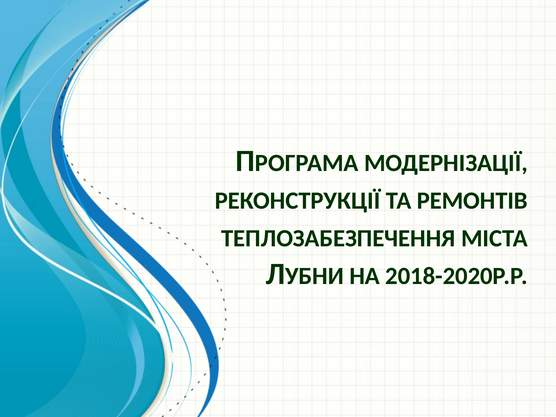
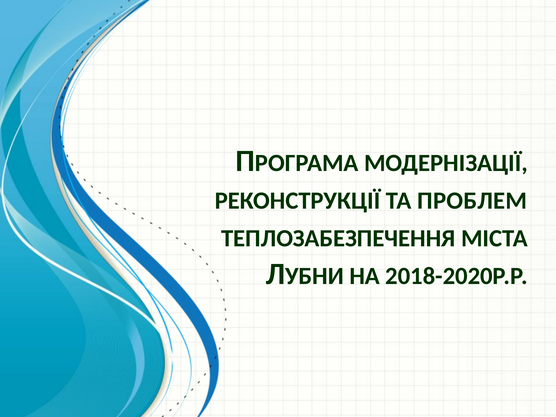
РЕМОНТІВ: РЕМОНТІВ -> ПРОБЛЕМ (472, 201)
